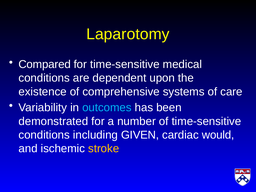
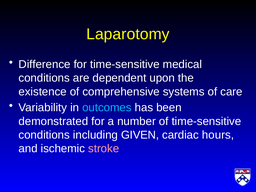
Compared: Compared -> Difference (45, 64)
would: would -> hours (218, 135)
stroke colour: yellow -> pink (104, 149)
